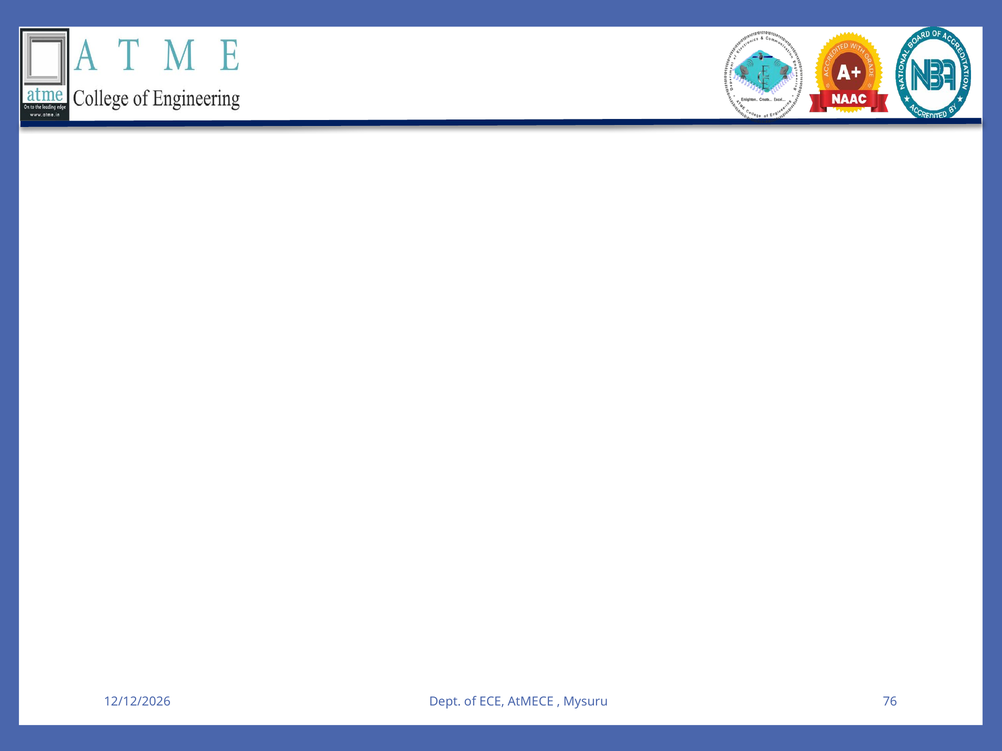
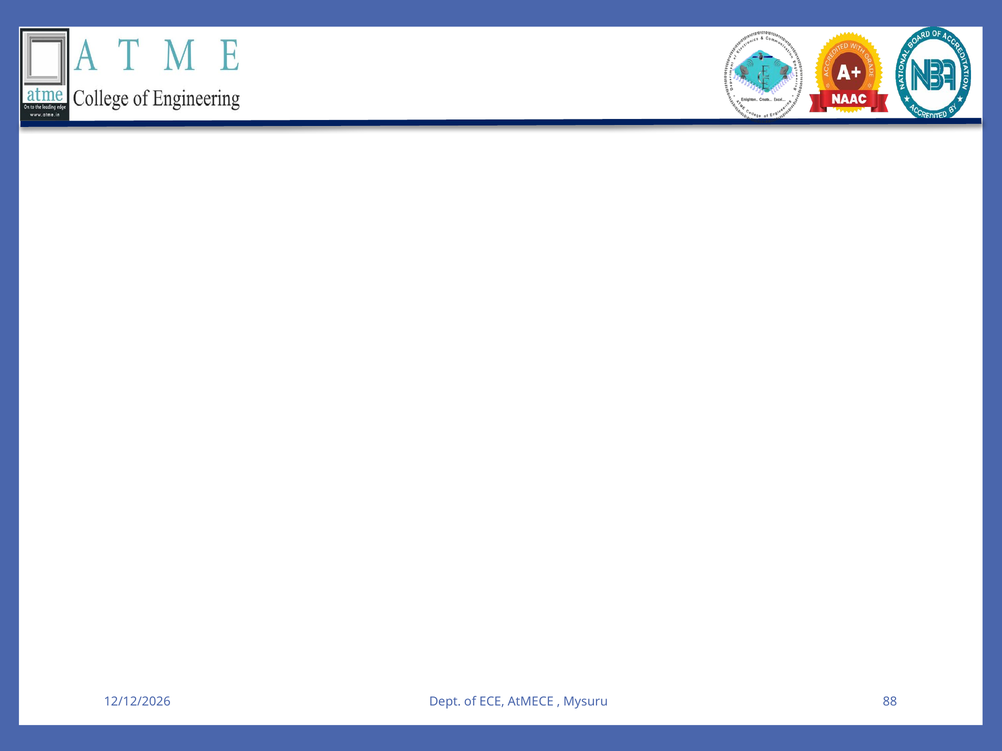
76: 76 -> 88 (890, 702)
